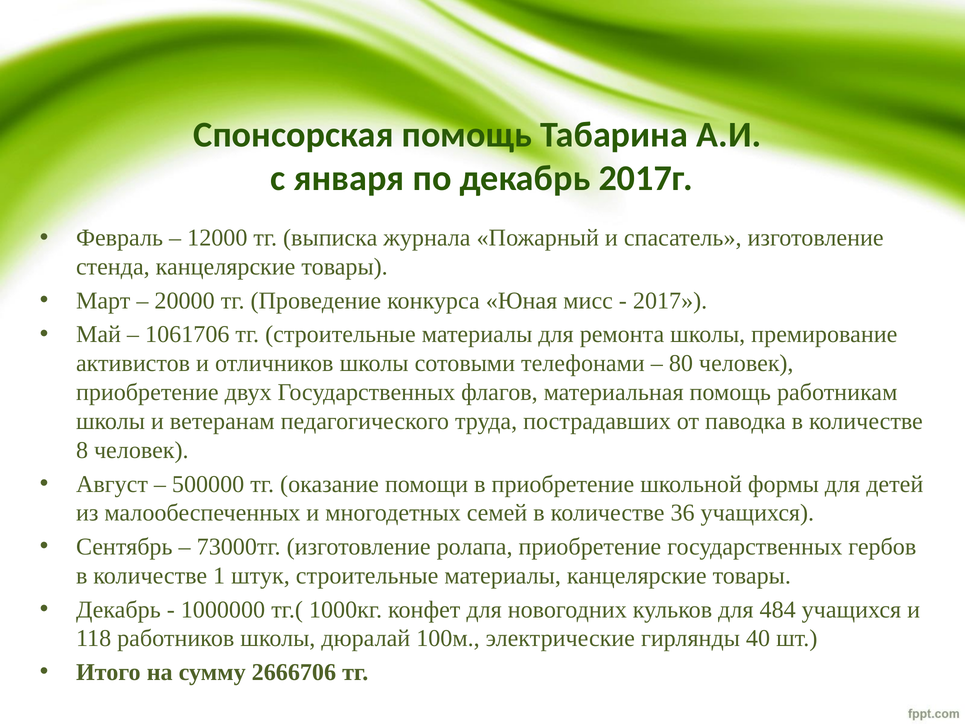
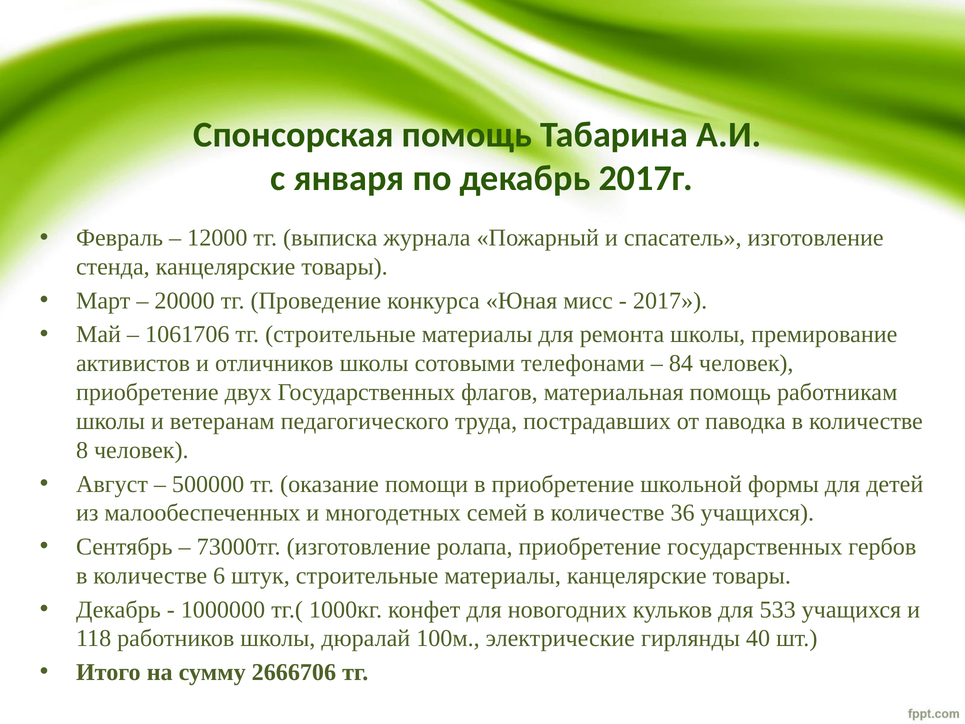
80: 80 -> 84 (681, 363)
1: 1 -> 6 (219, 576)
484: 484 -> 533 (778, 609)
